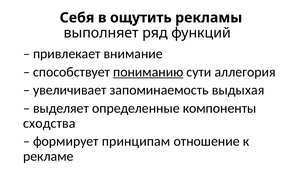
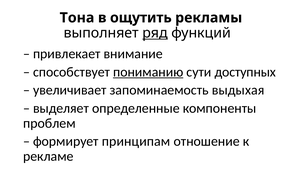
Себя: Себя -> Тона (77, 18)
ряд underline: none -> present (155, 33)
аллегория: аллегория -> доступных (245, 72)
сходства: сходства -> проблем (49, 123)
